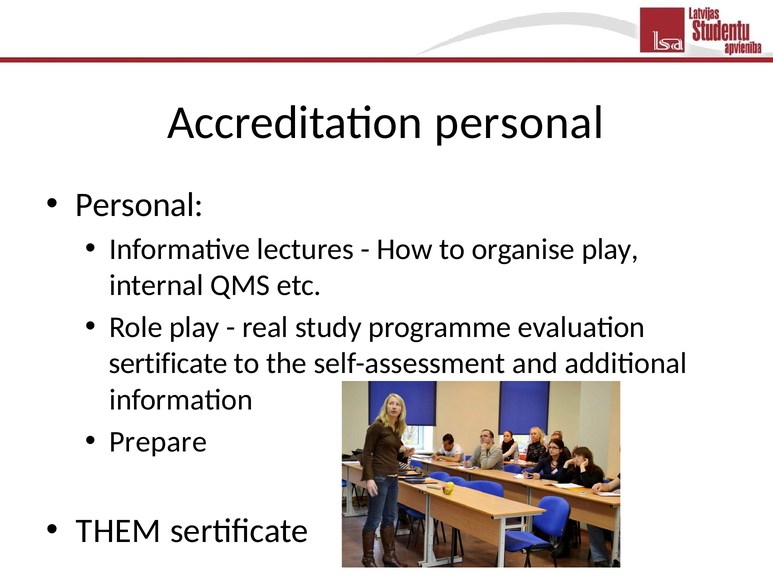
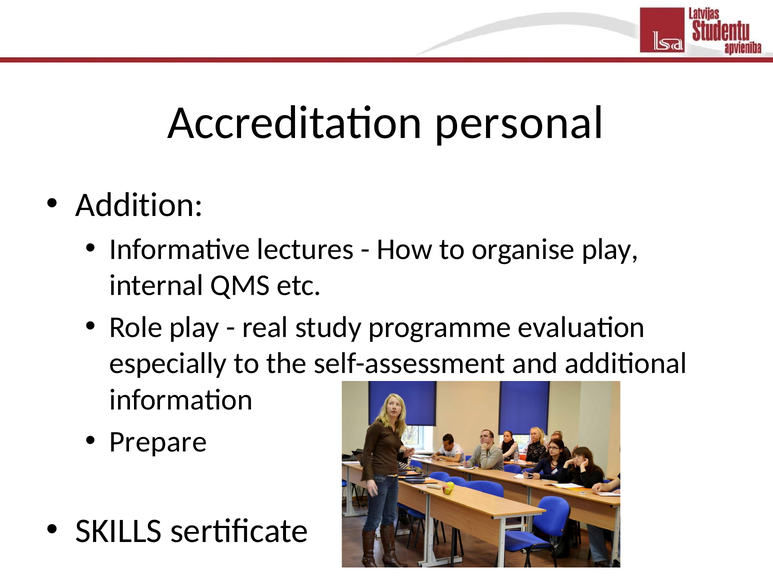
Personal: Personal -> Addition (139, 205)
sertificate: sertificate -> especially (168, 363)
THEM: THEM -> SKILLS (119, 530)
